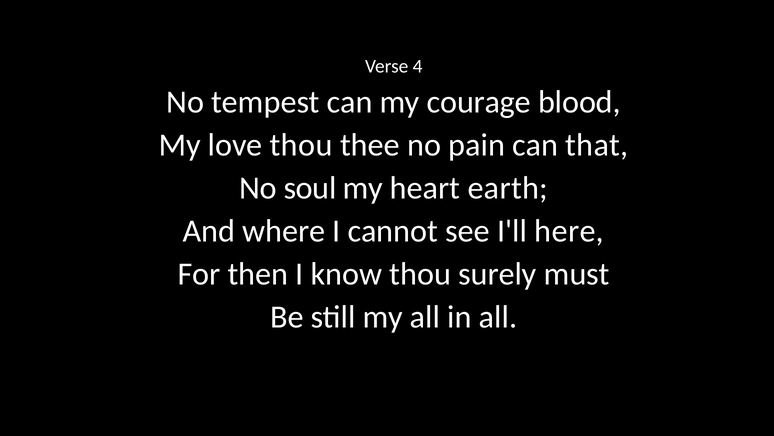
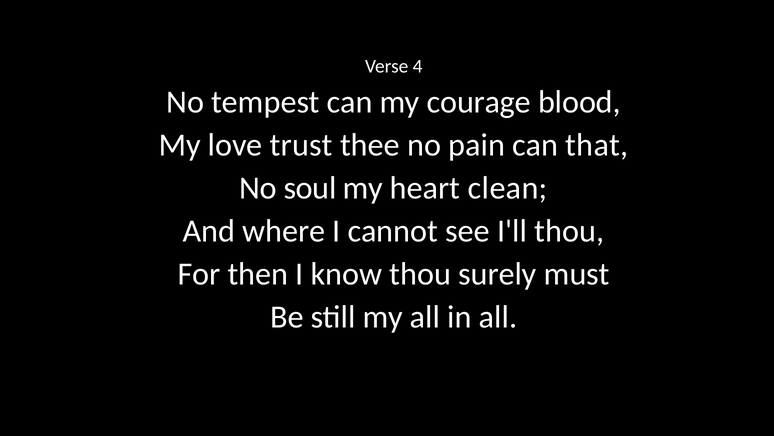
love thou: thou -> trust (301, 145)
earth: earth -> clean (508, 188)
I'll here: here -> thou (569, 231)
